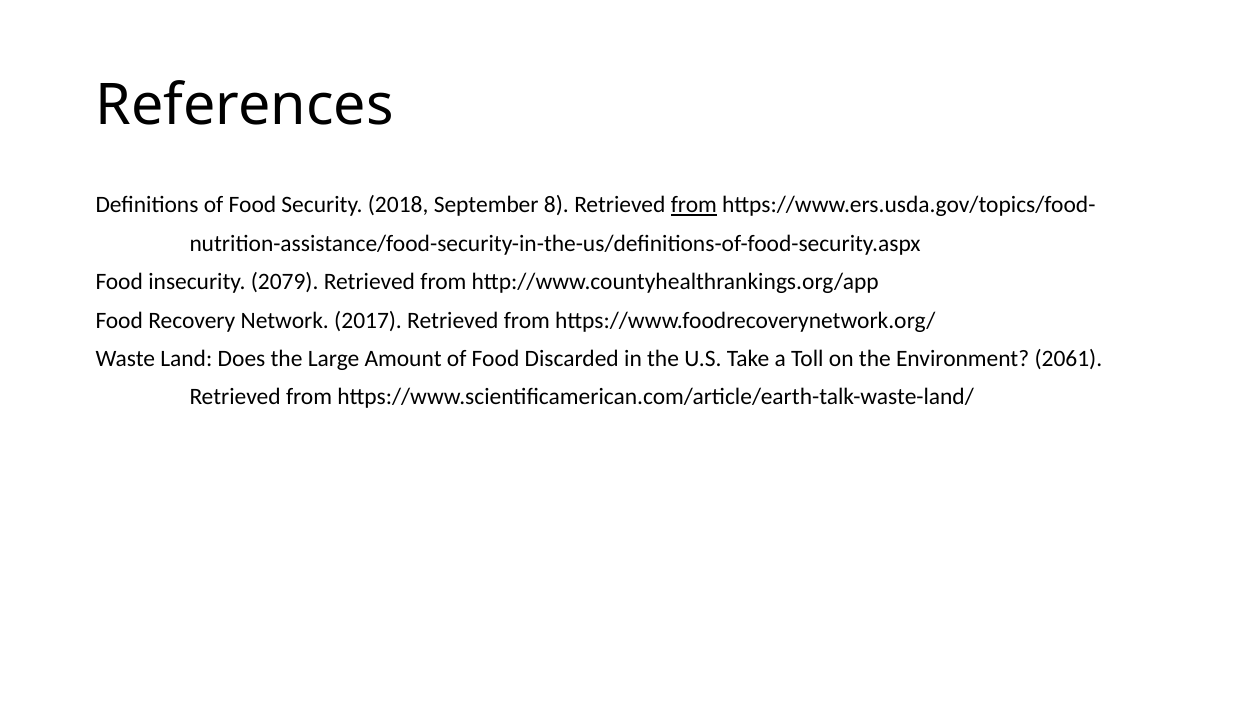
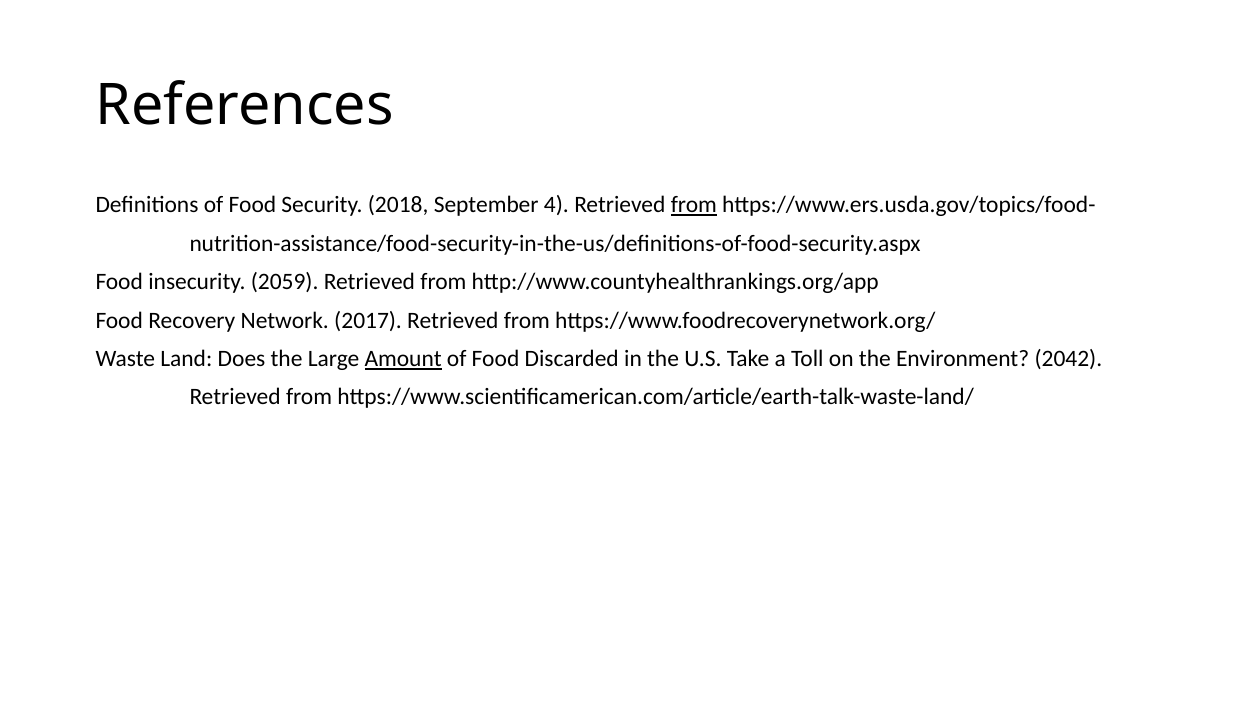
8: 8 -> 4 (556, 205)
2079: 2079 -> 2059 (285, 282)
Amount underline: none -> present (403, 359)
2061: 2061 -> 2042 (1068, 359)
